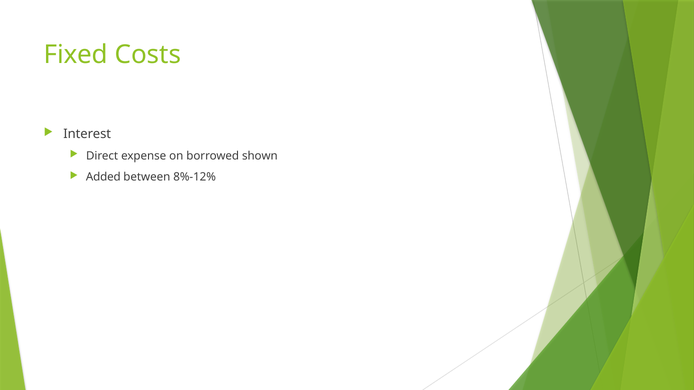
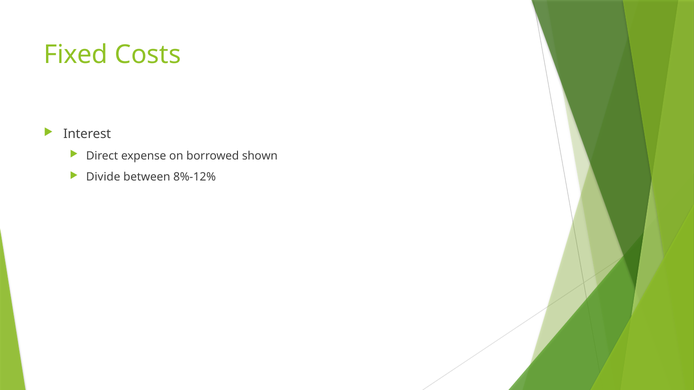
Added: Added -> Divide (103, 177)
